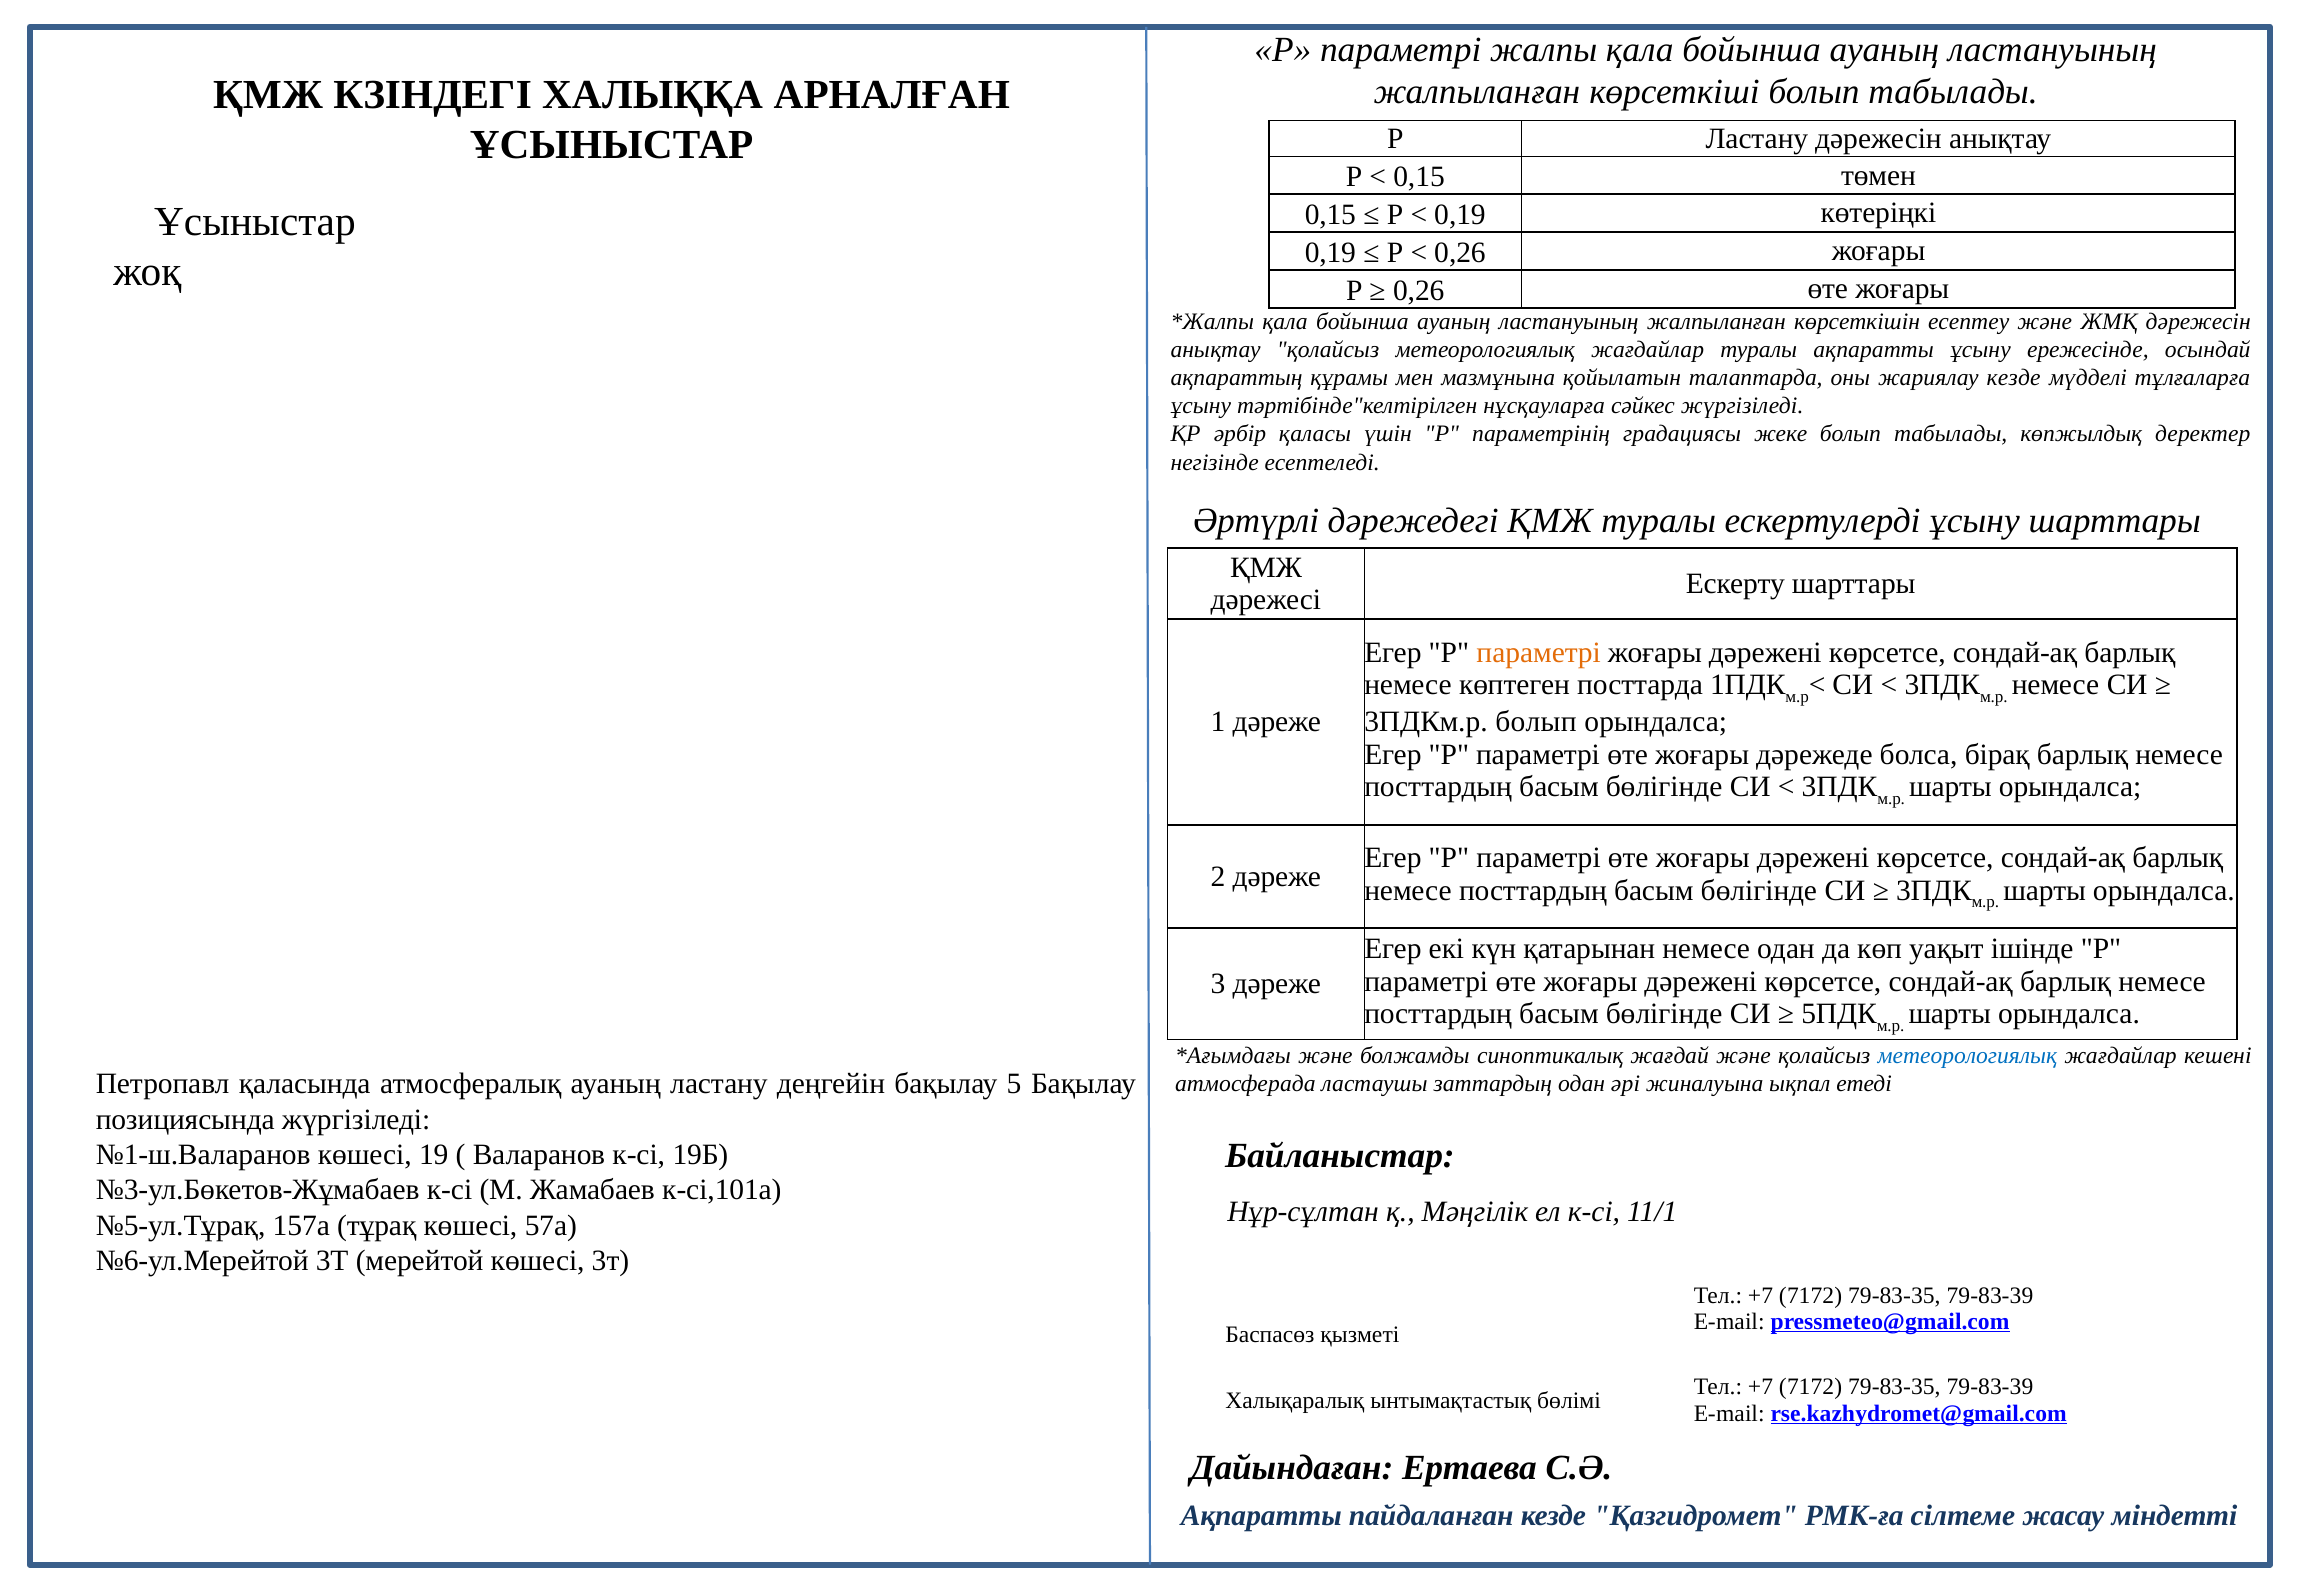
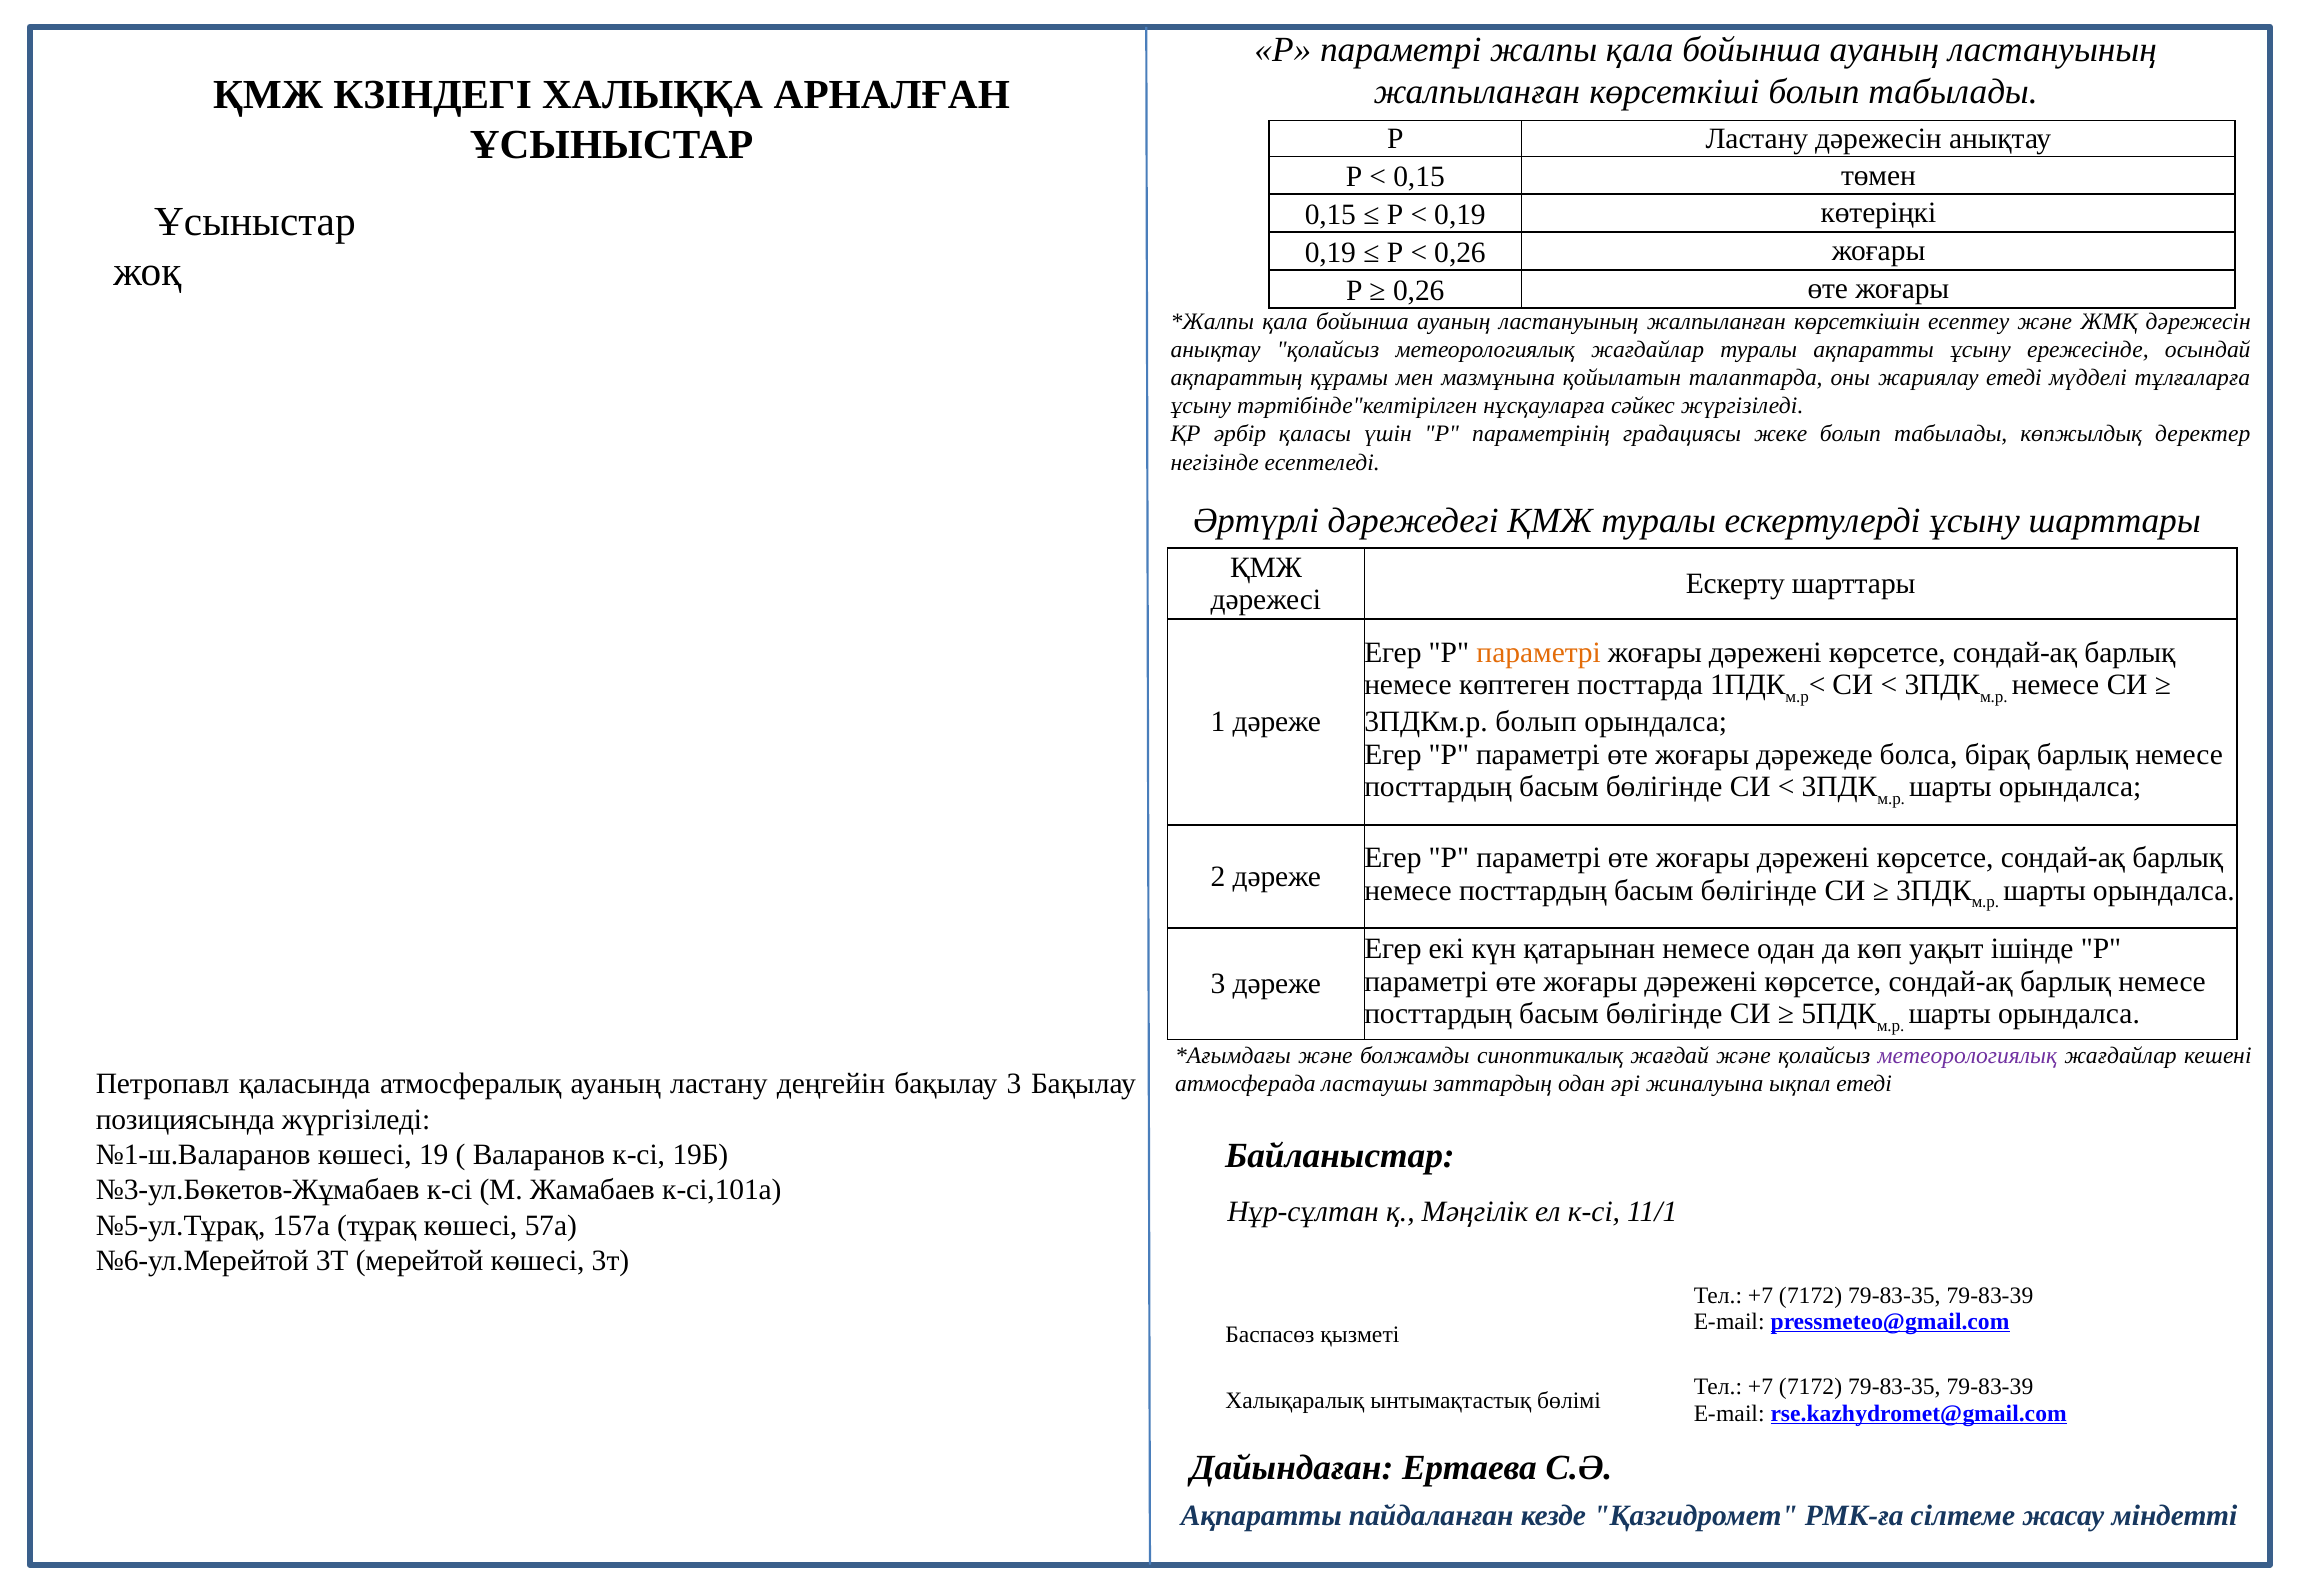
жариялау кезде: кезде -> етеді (2014, 378)
метеорологиялық colour: blue -> purple (1967, 1056)
бақылау 5: 5 -> 3 (1014, 1084)
